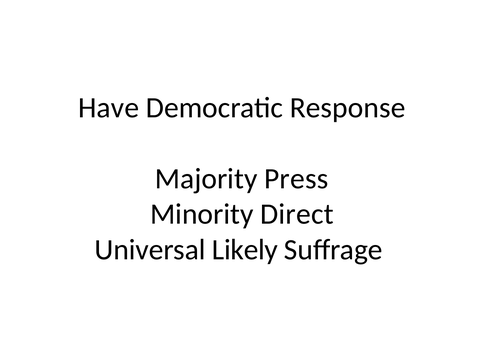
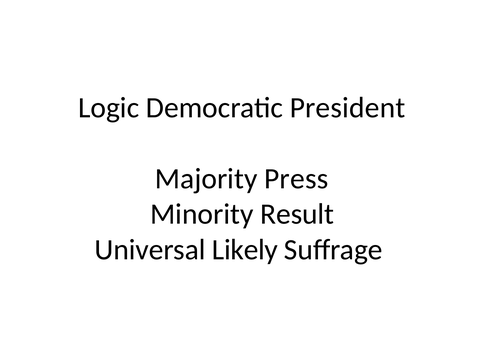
Have: Have -> Logic (109, 108)
Response: Response -> President (348, 108)
Direct: Direct -> Result (297, 214)
